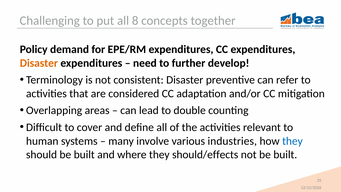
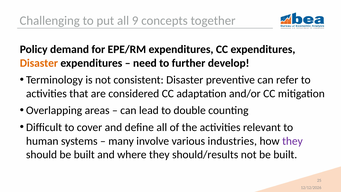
8: 8 -> 9 (135, 21)
they colour: blue -> purple (292, 141)
should/effects: should/effects -> should/results (205, 154)
